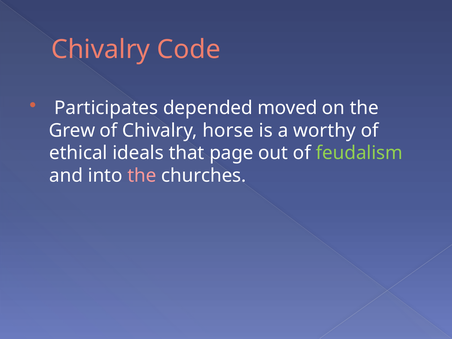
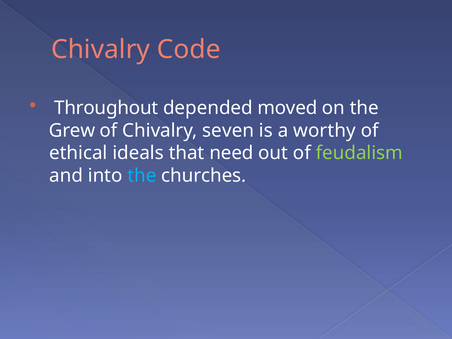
Participates: Participates -> Throughout (106, 108)
horse: horse -> seven (228, 131)
page: page -> need (231, 153)
the colour: pink -> light blue (142, 176)
